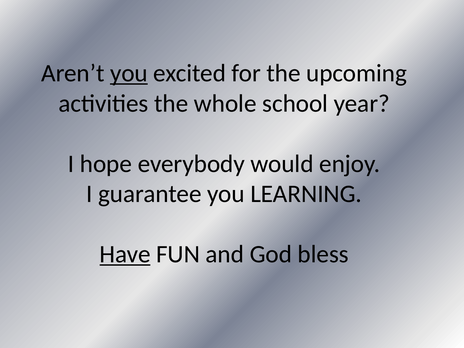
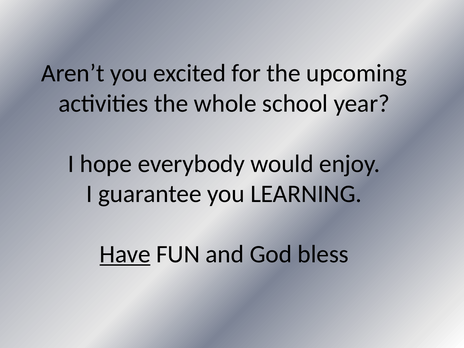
you underline: present -> none (129, 73)
